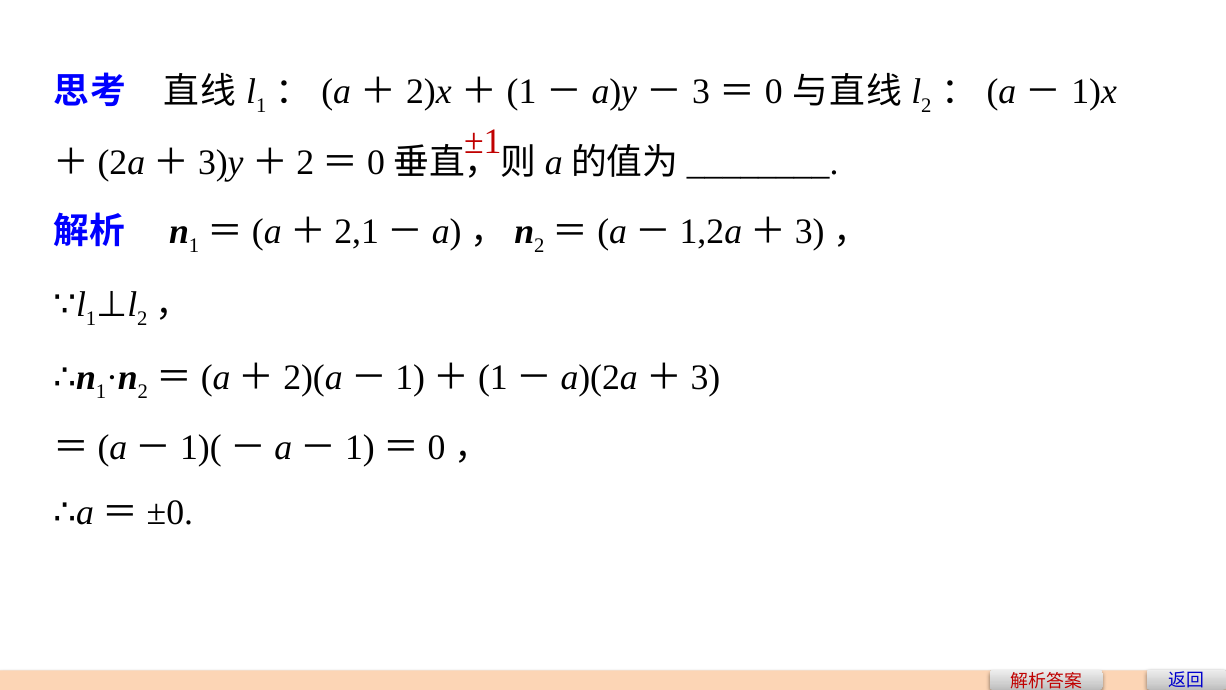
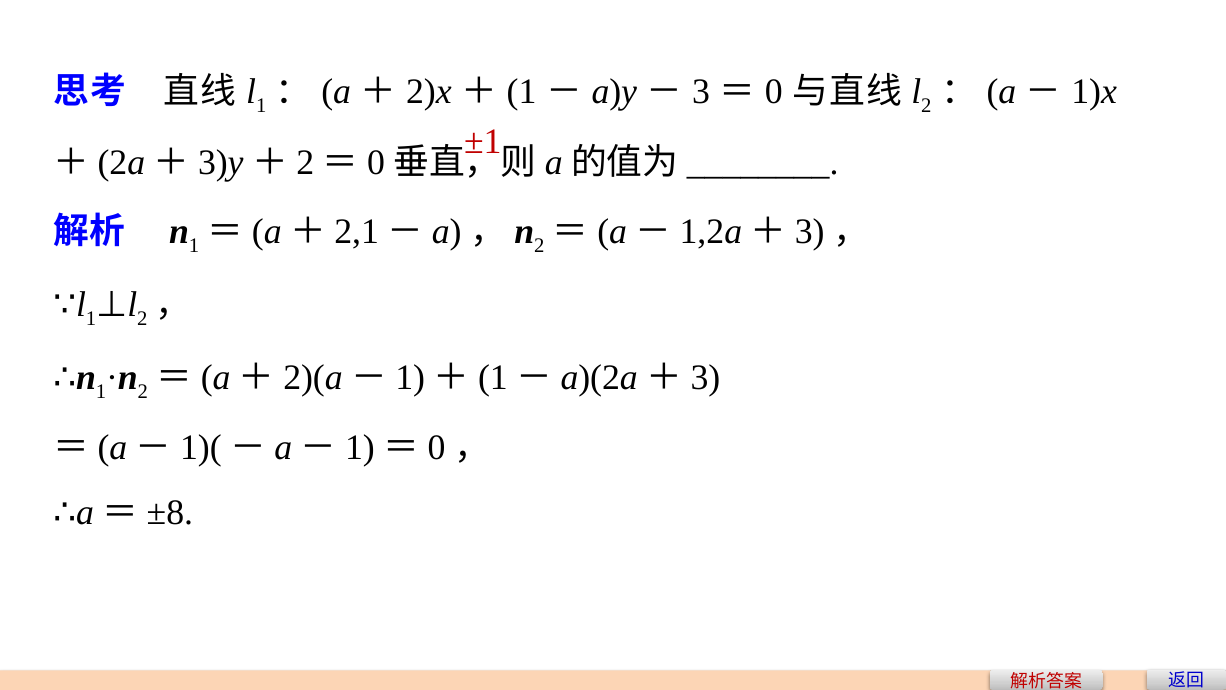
±0: ±0 -> ±8 (170, 512)
